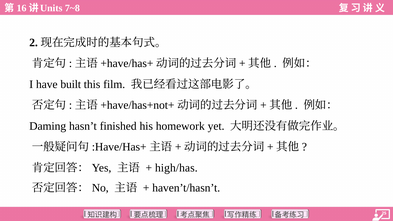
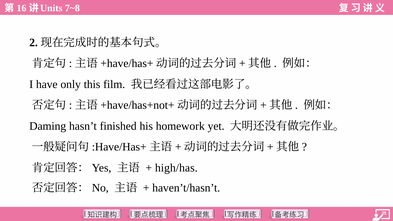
built: built -> only (71, 84)
